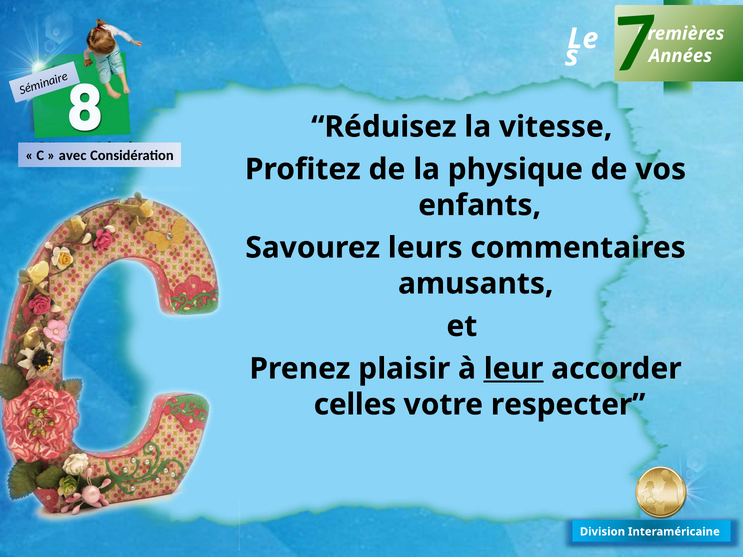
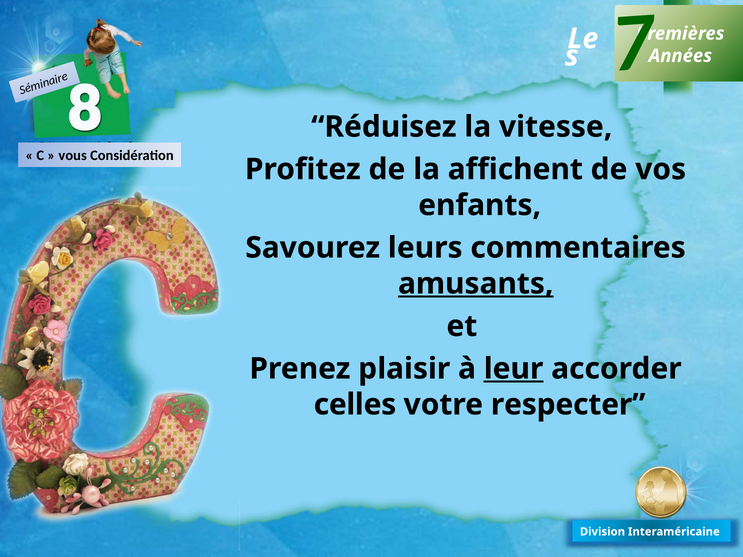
avec: avec -> vous (73, 156)
physique: physique -> affichent (515, 169)
amusants underline: none -> present (476, 284)
